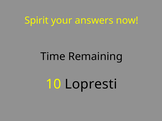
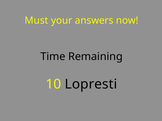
Spirit: Spirit -> Must (36, 21)
